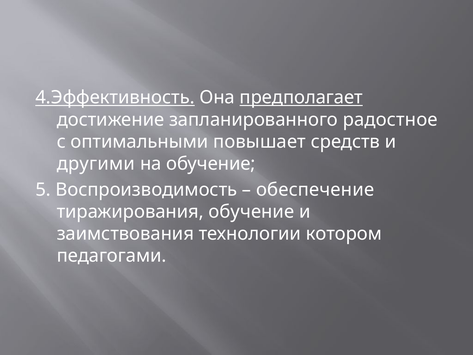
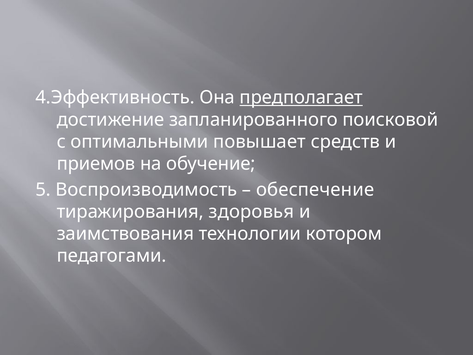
4.Эффективность underline: present -> none (115, 97)
радостное: радостное -> поисковой (390, 120)
другими: другими -> приемов (96, 164)
тиражирования обучение: обучение -> здоровья (251, 212)
